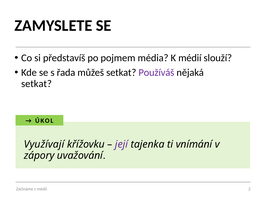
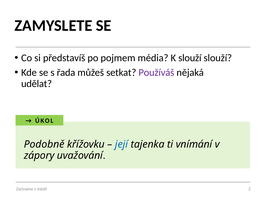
K médií: médií -> slouží (190, 58)
setkat: setkat -> udělat (37, 84)
Využívají: Využívají -> Podobně (44, 144)
její colour: purple -> blue (122, 144)
